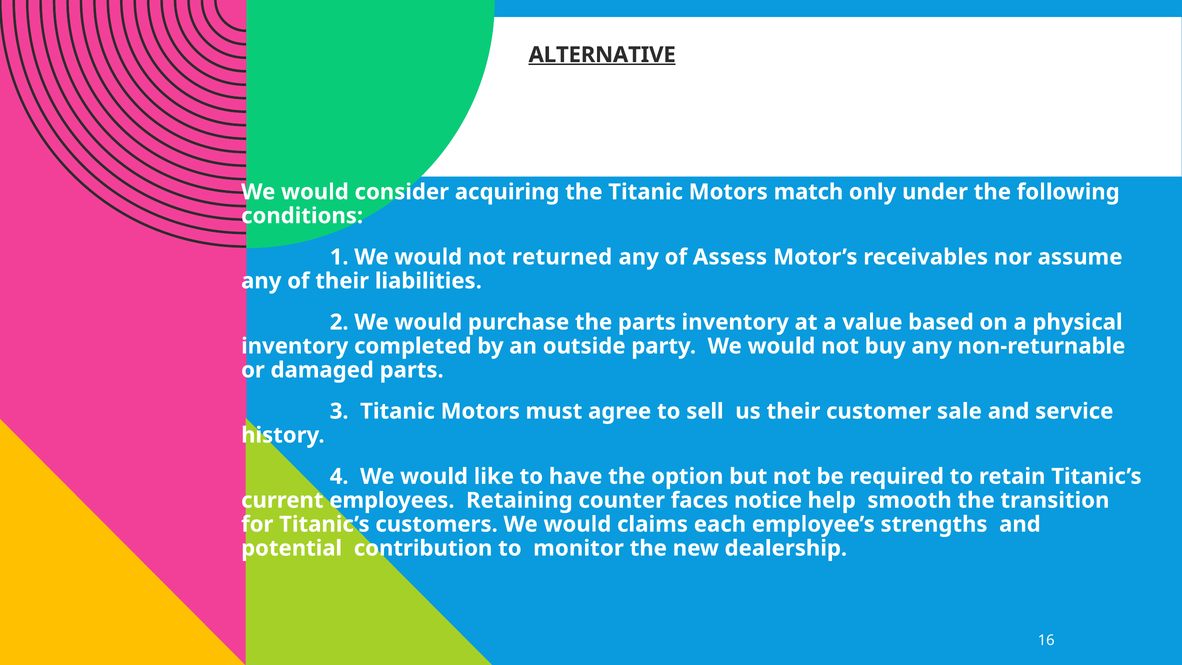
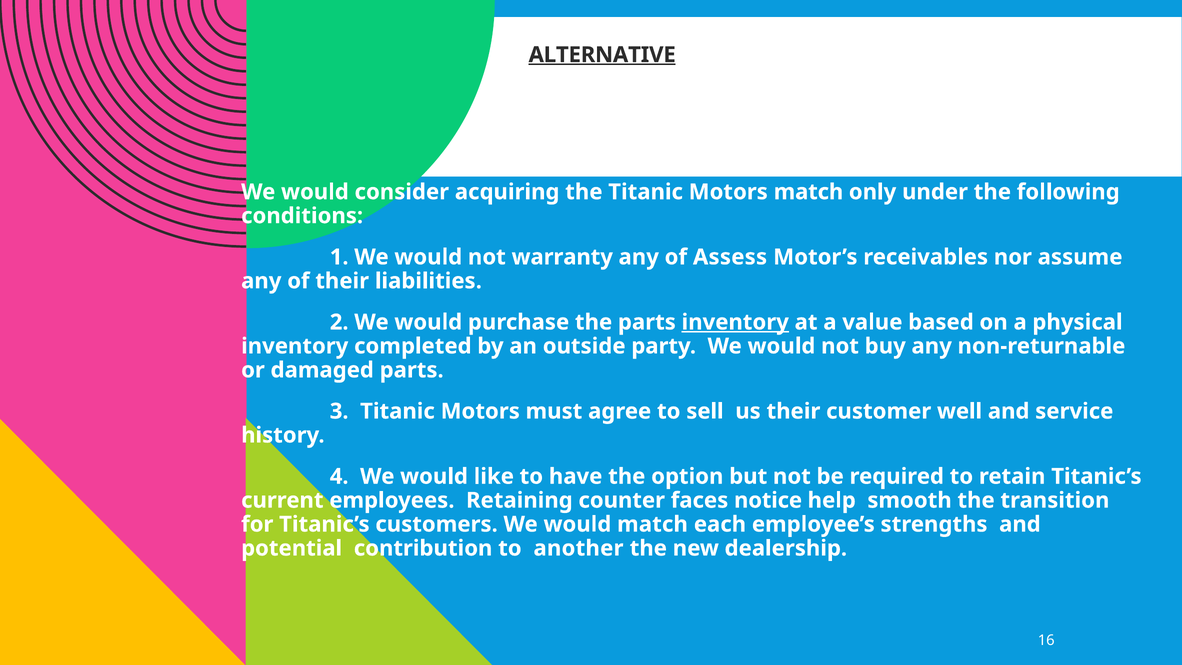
returned: returned -> warranty (562, 257)
inventory underline: none -> present (735, 322)
sale: sale -> well (960, 411)
would claims: claims -> match (652, 524)
monitor: monitor -> another (578, 548)
